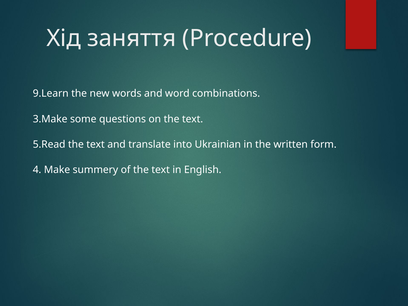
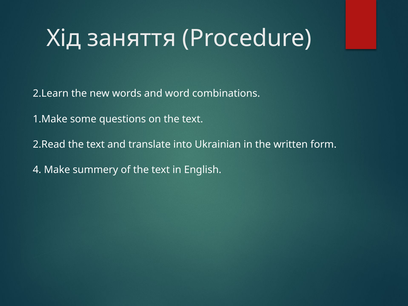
9.Learn: 9.Learn -> 2.Learn (51, 94)
3.Make: 3.Make -> 1.Make (50, 119)
5.Read: 5.Read -> 2.Read (49, 144)
